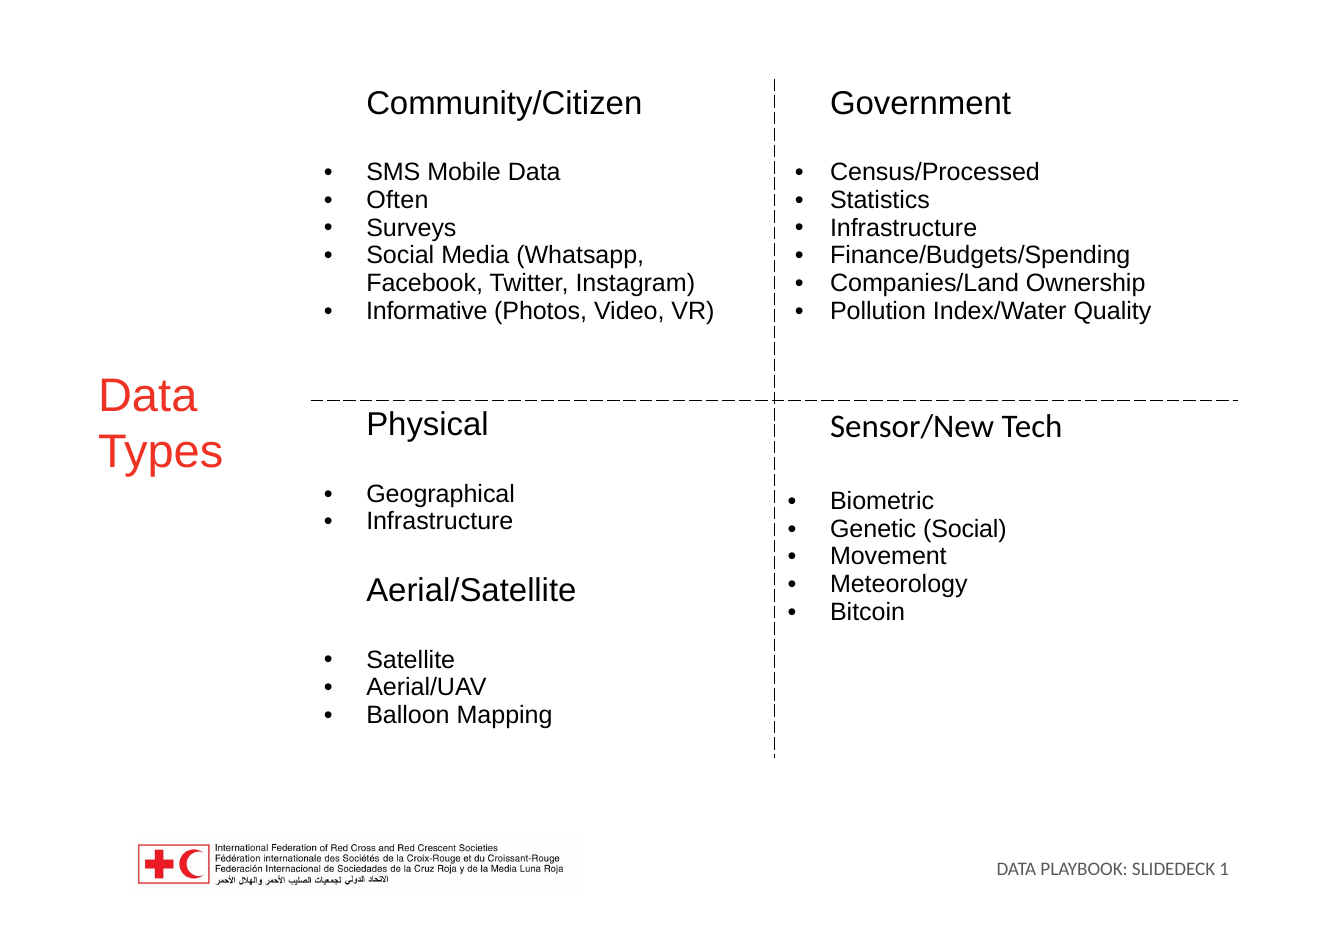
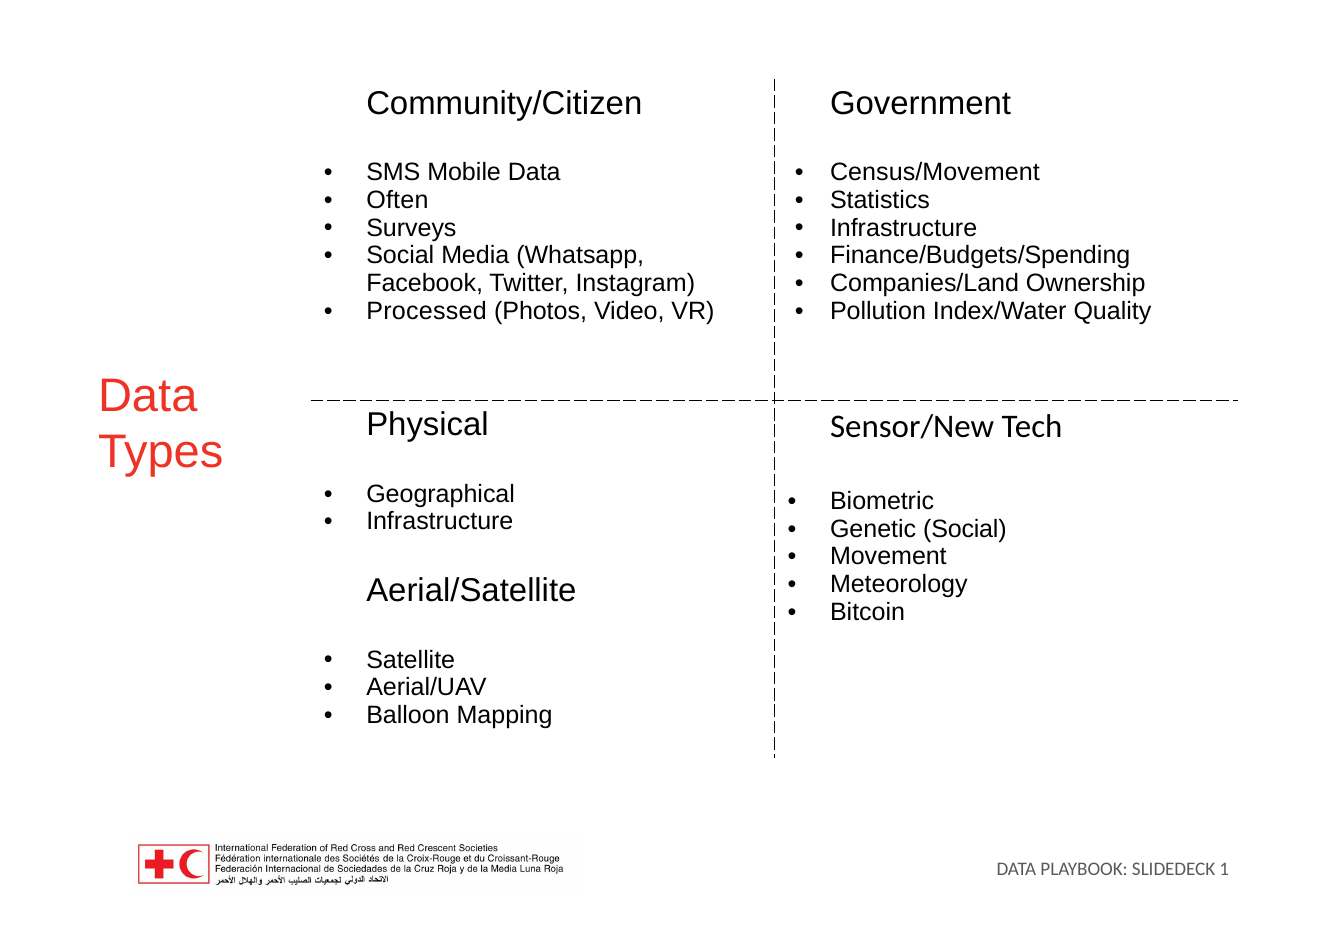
Census/Processed: Census/Processed -> Census/Movement (935, 172)
Informative: Informative -> Processed (427, 311)
